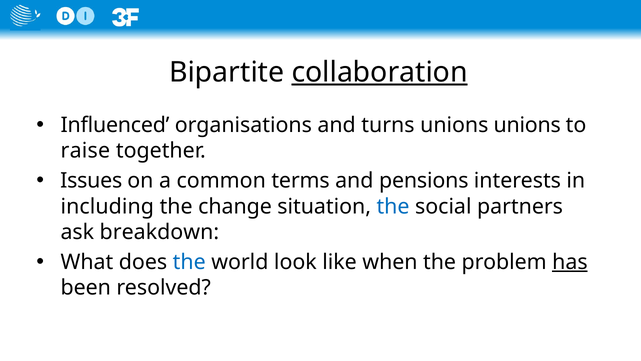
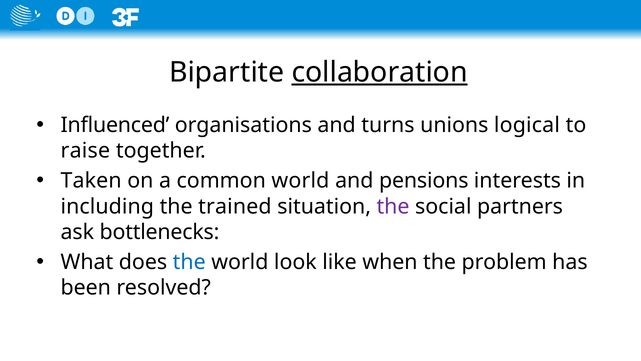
unions unions: unions -> logical (527, 125)
Issues: Issues -> Taken (91, 181)
common terms: terms -> world (300, 181)
change: change -> trained (235, 206)
the colour: blue -> purple (393, 206)
breakdown: breakdown -> bottlenecks (159, 232)
has underline: present -> none (570, 262)
